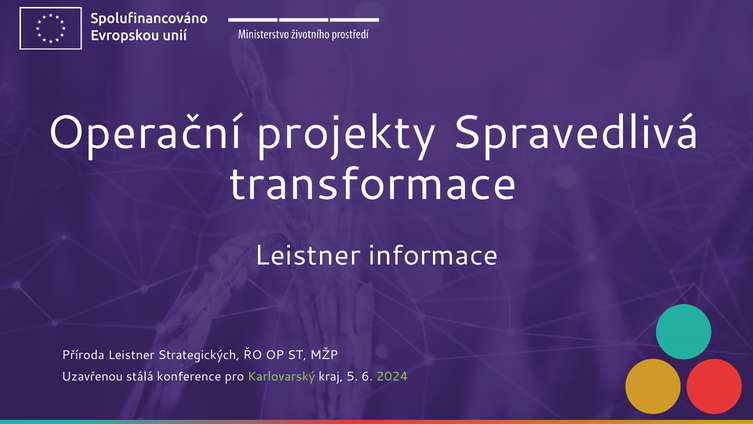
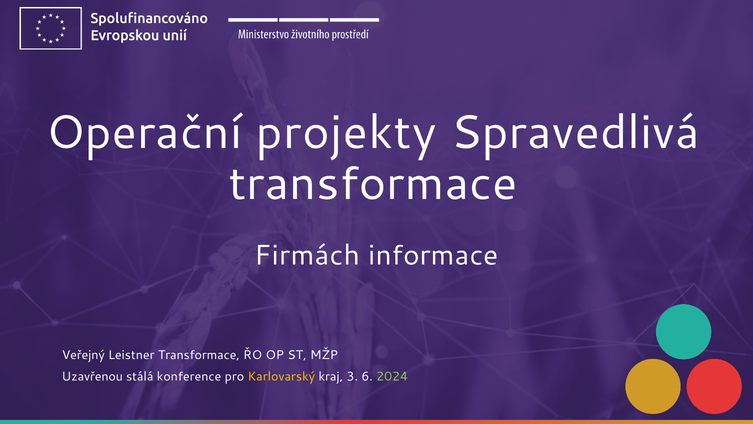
Leistner: Leistner -> Firmách (307, 255)
Příroda: Příroda -> Veřejný (83, 355)
Leistner Strategických: Strategických -> Transformace (199, 355)
Karlovarský colour: light green -> yellow (281, 376)
5: 5 -> 3 (352, 376)
